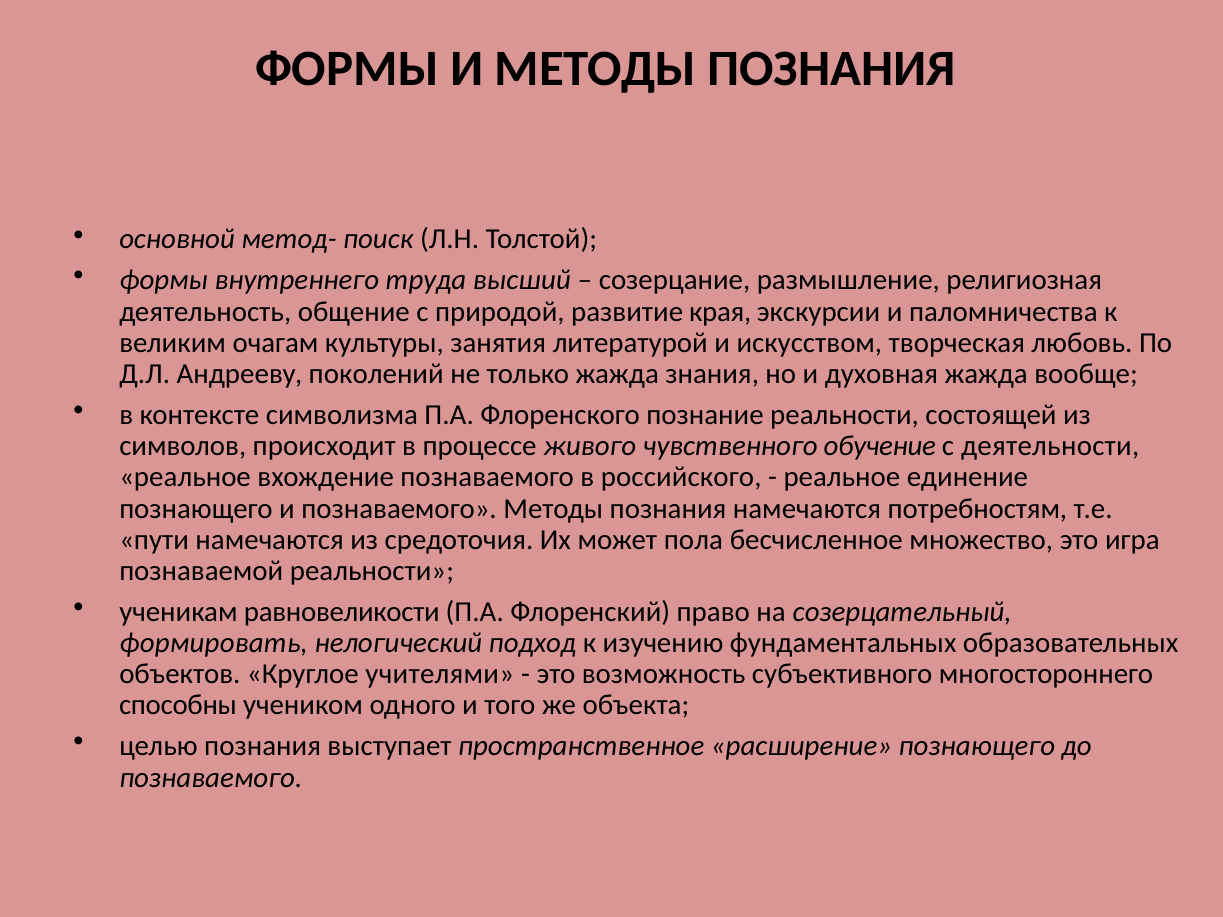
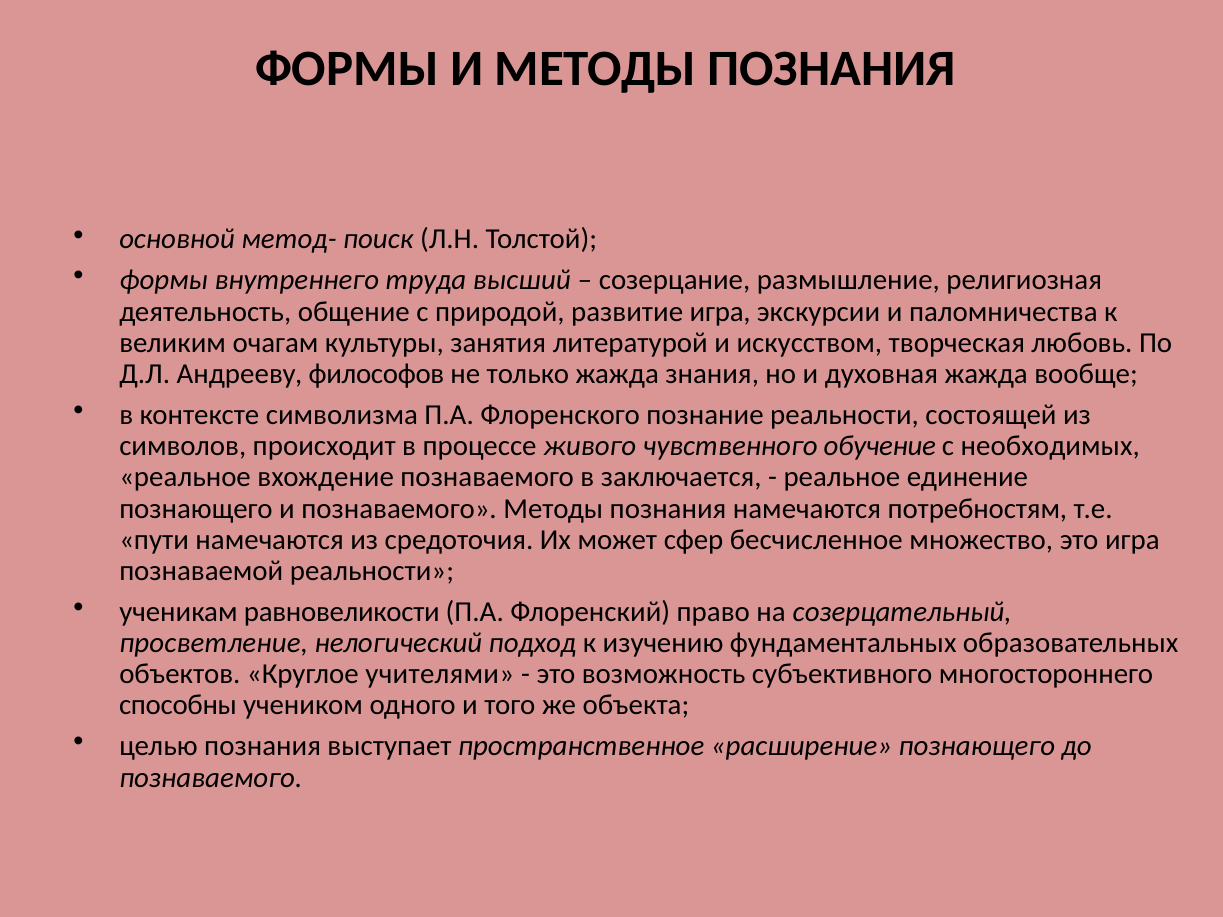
развитие края: края -> игра (720, 312)
поколений: поколений -> философов (376, 374)
деятельности: деятельности -> необходимых (1050, 446)
российского: российского -> заключается (681, 477)
пола: пола -> сфер (694, 540)
формировать: формировать -> просветление (214, 643)
